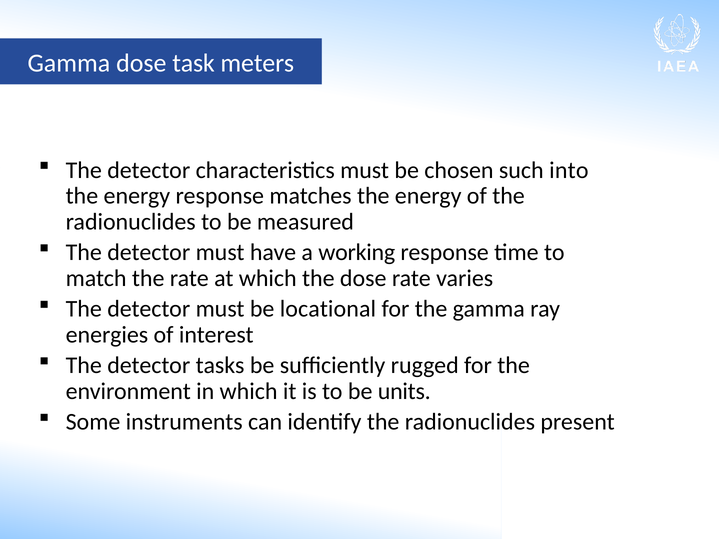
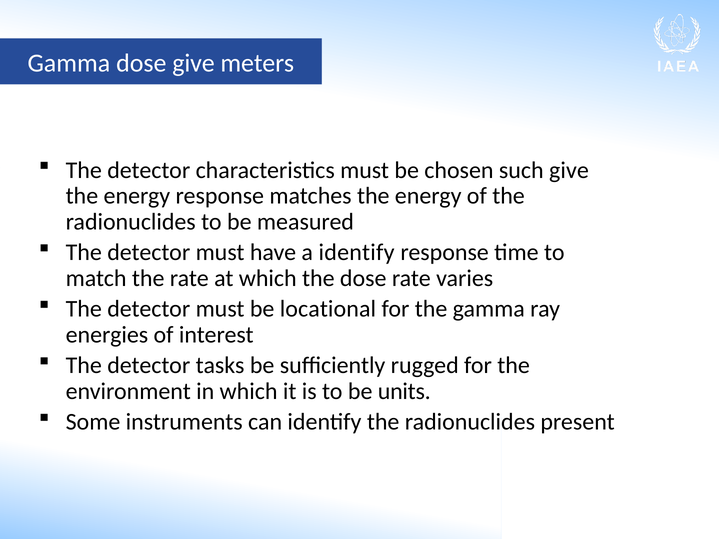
dose task: task -> give (194, 63)
such into: into -> give (569, 170)
a working: working -> identify (357, 253)
